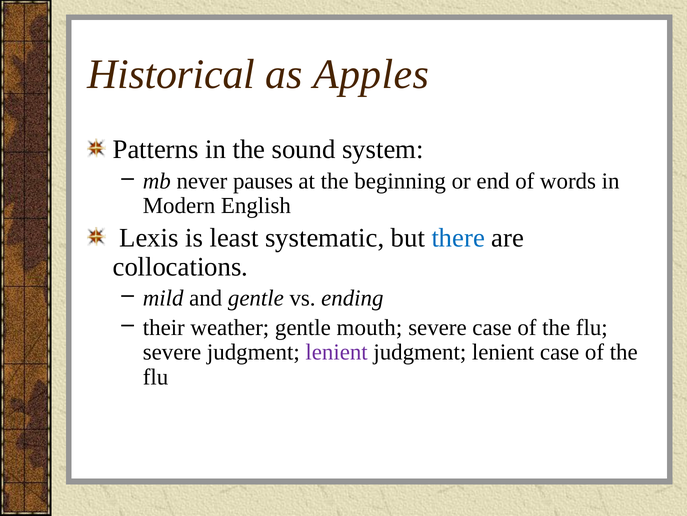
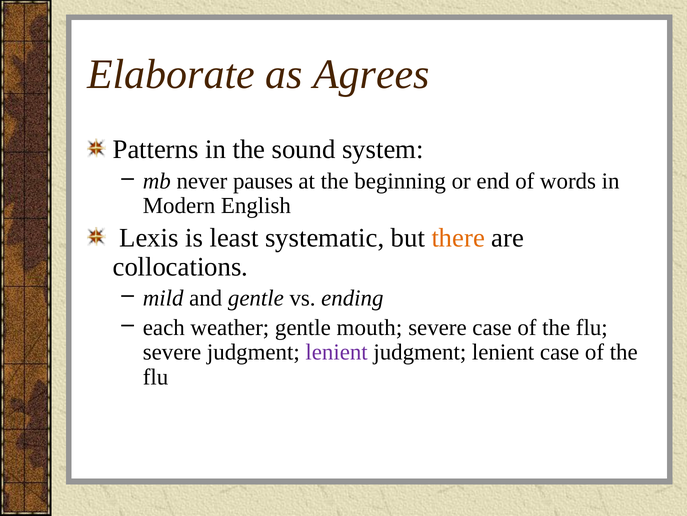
Historical: Historical -> Elaborate (171, 74)
Apples: Apples -> Agrees (371, 74)
there colour: blue -> orange (458, 238)
their: their -> each (164, 327)
